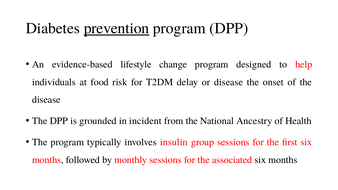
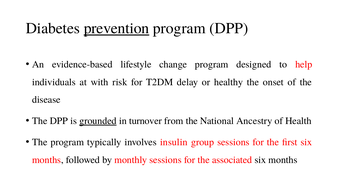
food: food -> with (100, 82)
or disease: disease -> healthy (229, 82)
grounded underline: none -> present (98, 121)
incident: incident -> turnover (146, 121)
